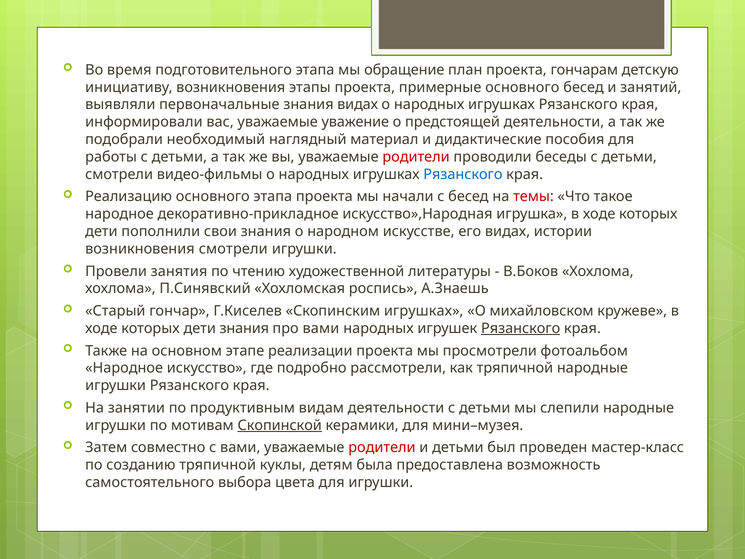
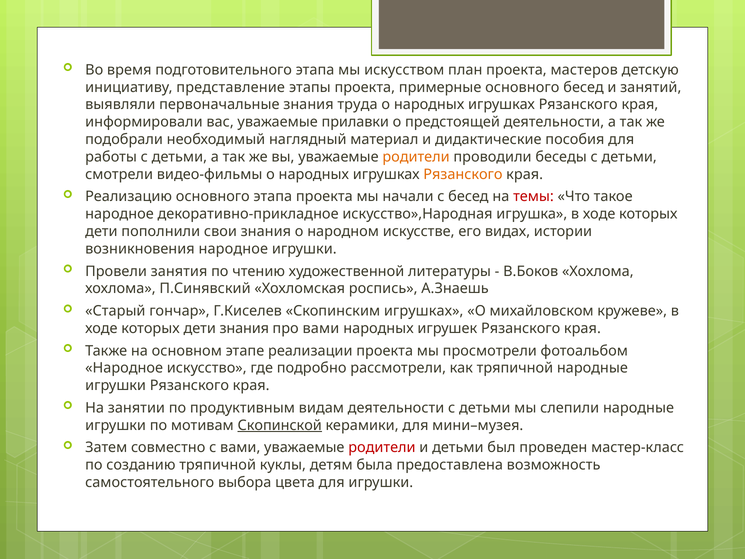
обращение: обращение -> искусством (404, 70)
гончарам: гончарам -> мастеров (584, 70)
инициативу возникновения: возникновения -> представление (231, 87)
знания видах: видах -> труда (358, 105)
уважение: уважение -> прилавки (355, 122)
родители colour: red -> orange (416, 157)
Рязанского colour: blue -> orange (463, 174)
возникновения смотрели: смотрели -> народное (233, 249)
Рязанского underline: present -> none (521, 328)
